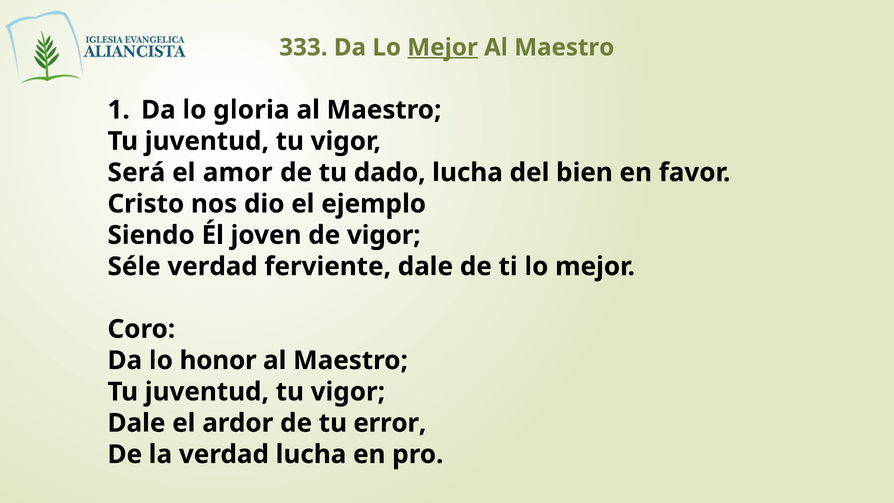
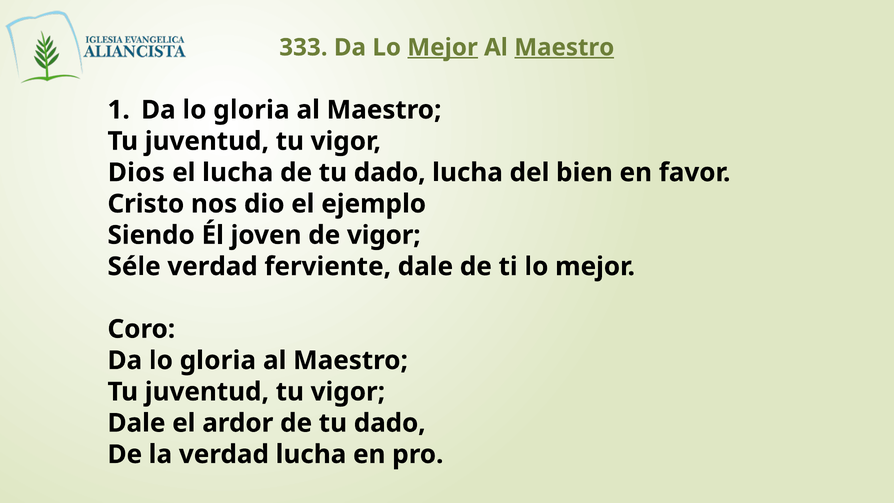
Maestro underline: none -> present (564, 47)
Será: Será -> Dios (136, 173)
el amor: amor -> lucha (238, 173)
honor: honor -> gloria (218, 360)
ardor de tu error: error -> dado (390, 423)
